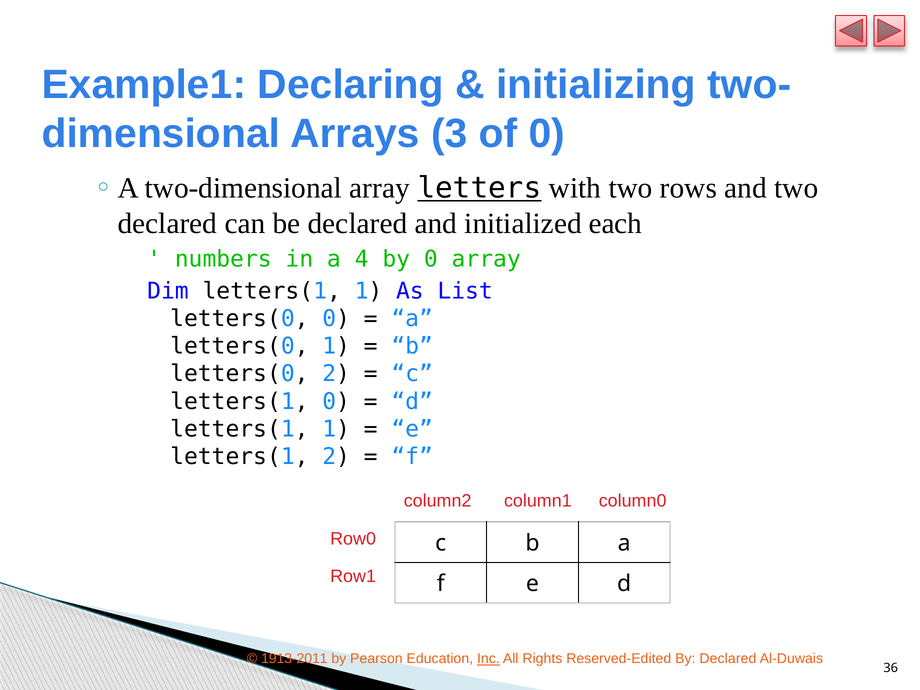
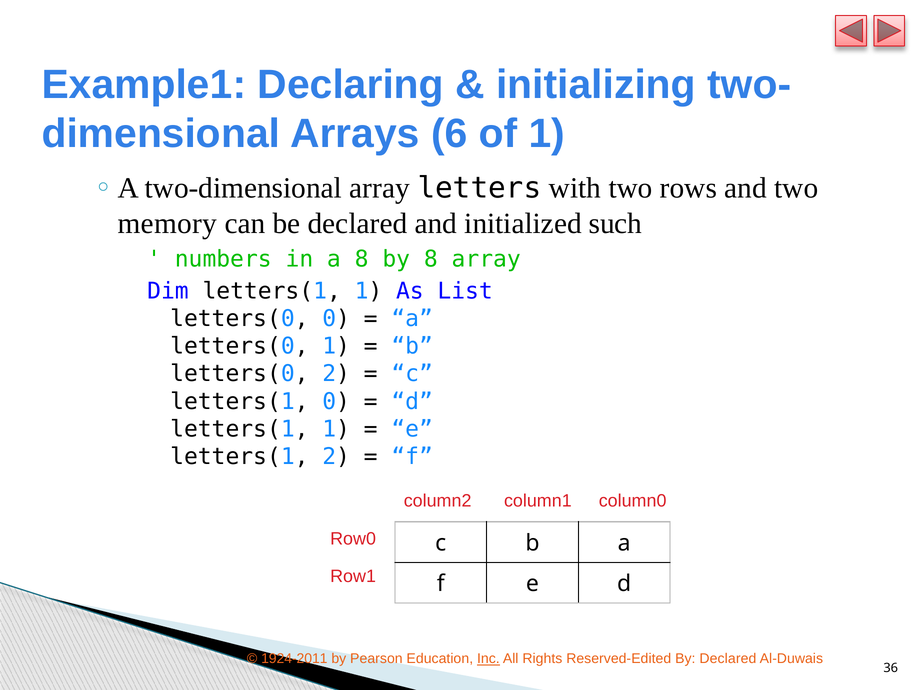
3: 3 -> 6 (449, 134)
of 0: 0 -> 1 (547, 134)
letters underline: present -> none (479, 188)
declared: declared -> memory (167, 224)
each: each -> such (615, 224)
a 4: 4 -> 8 (362, 259)
by 0: 0 -> 8 (431, 259)
1913-2011: 1913-2011 -> 1924-2011 (294, 659)
